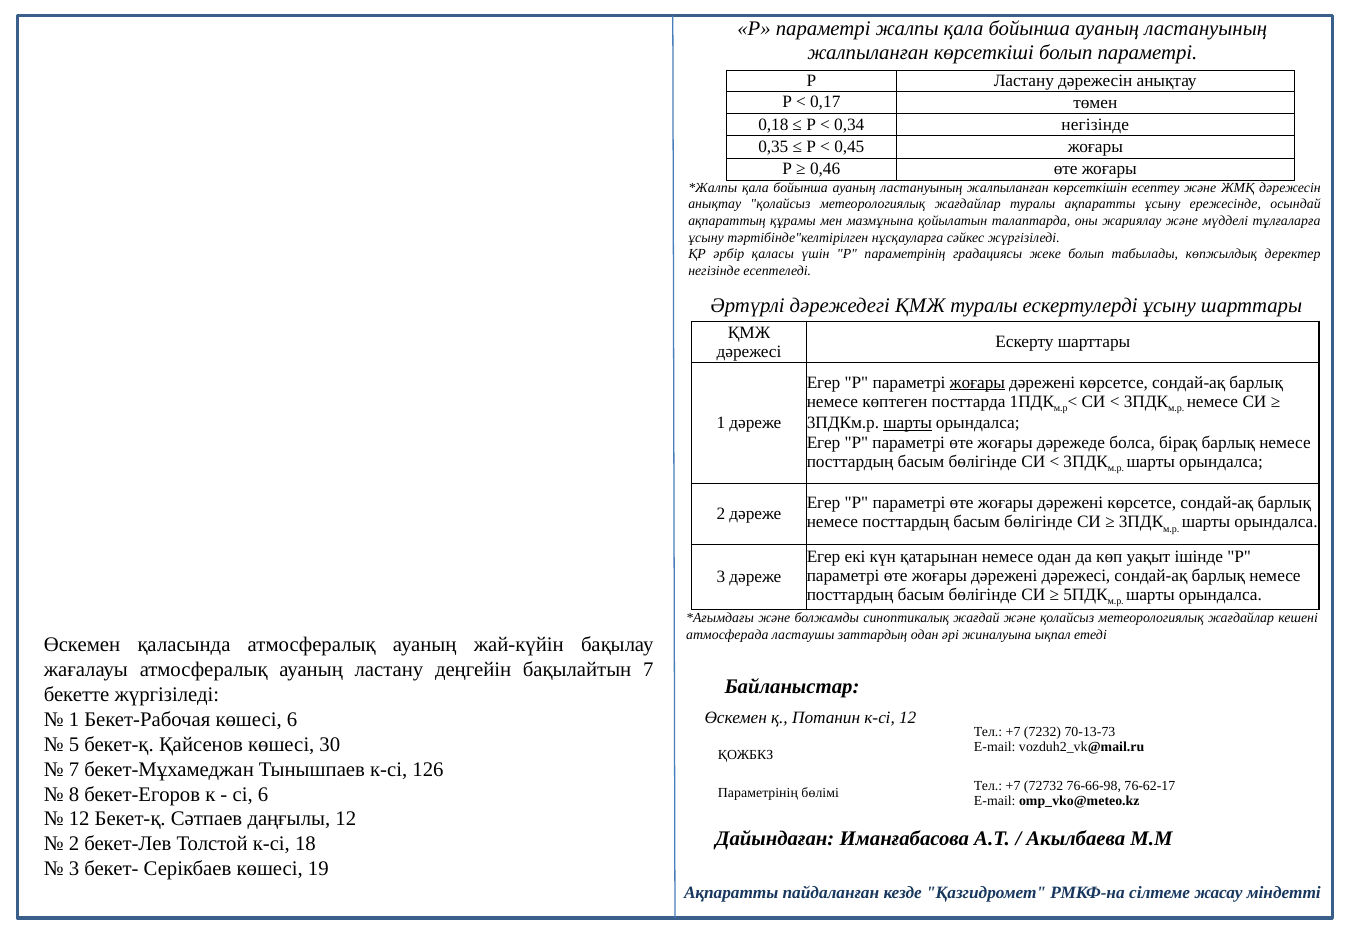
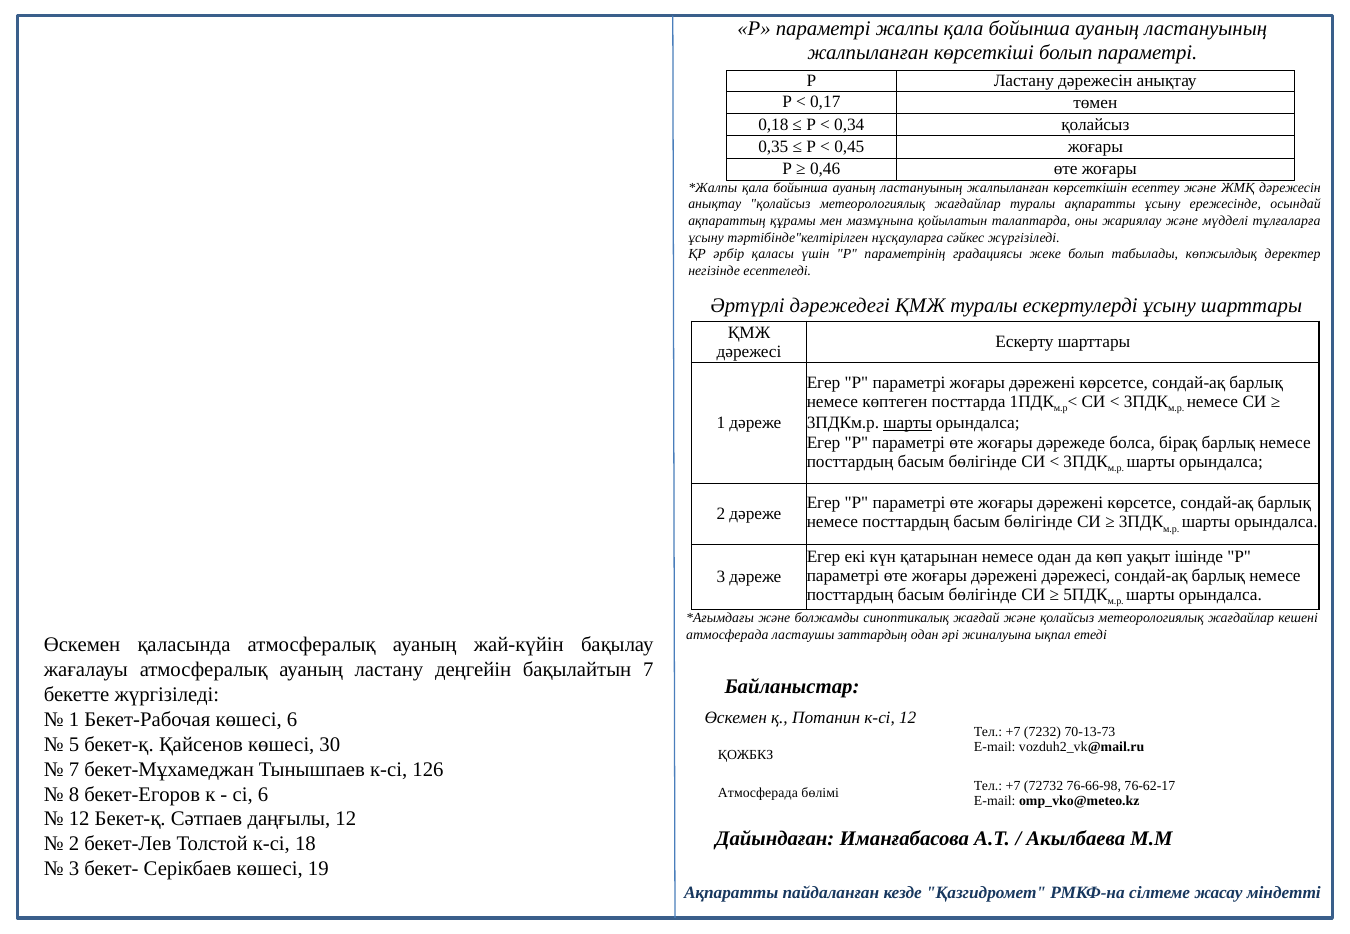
0,34 негізінде: негізінде -> қолайсыз (1095, 125)
жоғары underline: present -> none (977, 383)
Параметрінің: Параметрінің -> Атмосферада (758, 794)
